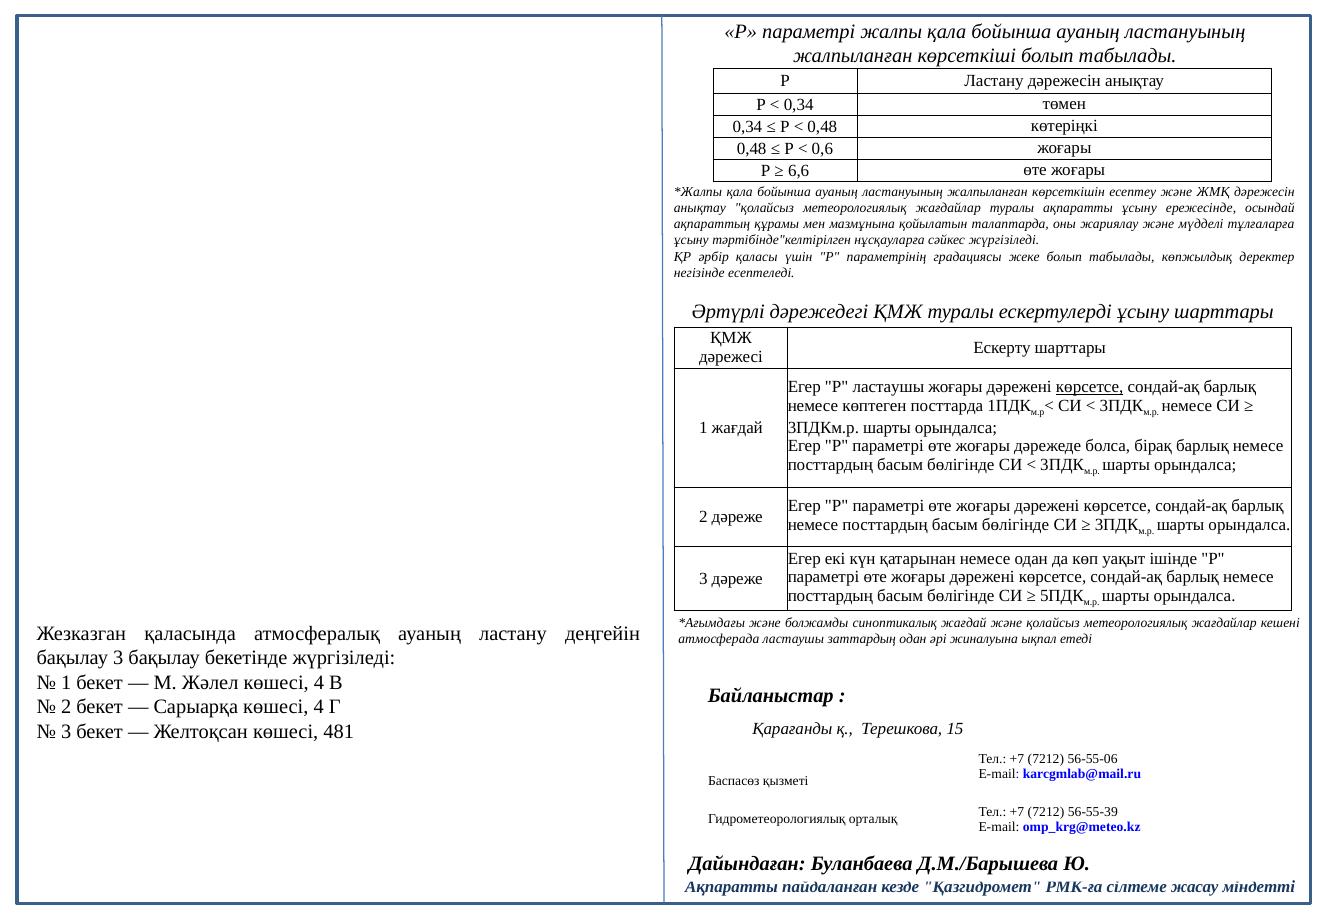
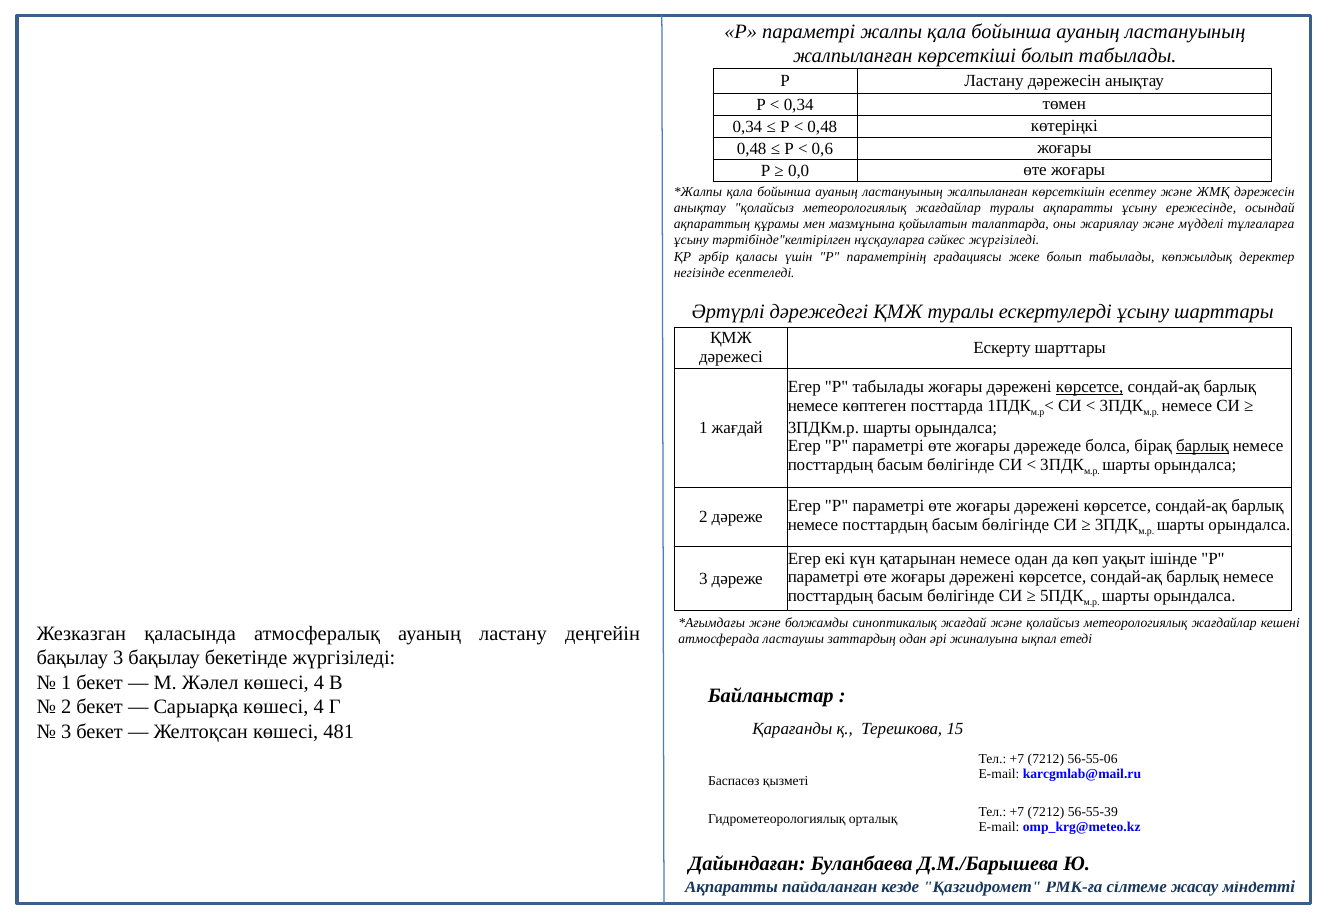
6,6: 6,6 -> 0,0 (799, 171)
Р ластаушы: ластаушы -> табылады (888, 387)
барлық underline: none -> present (1202, 446)
